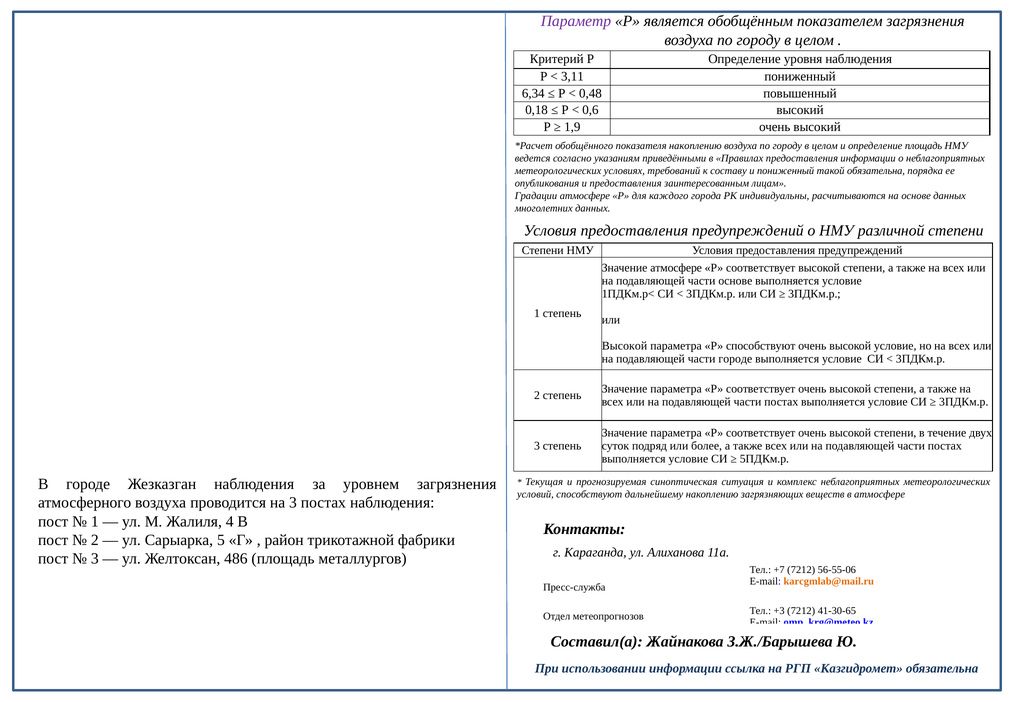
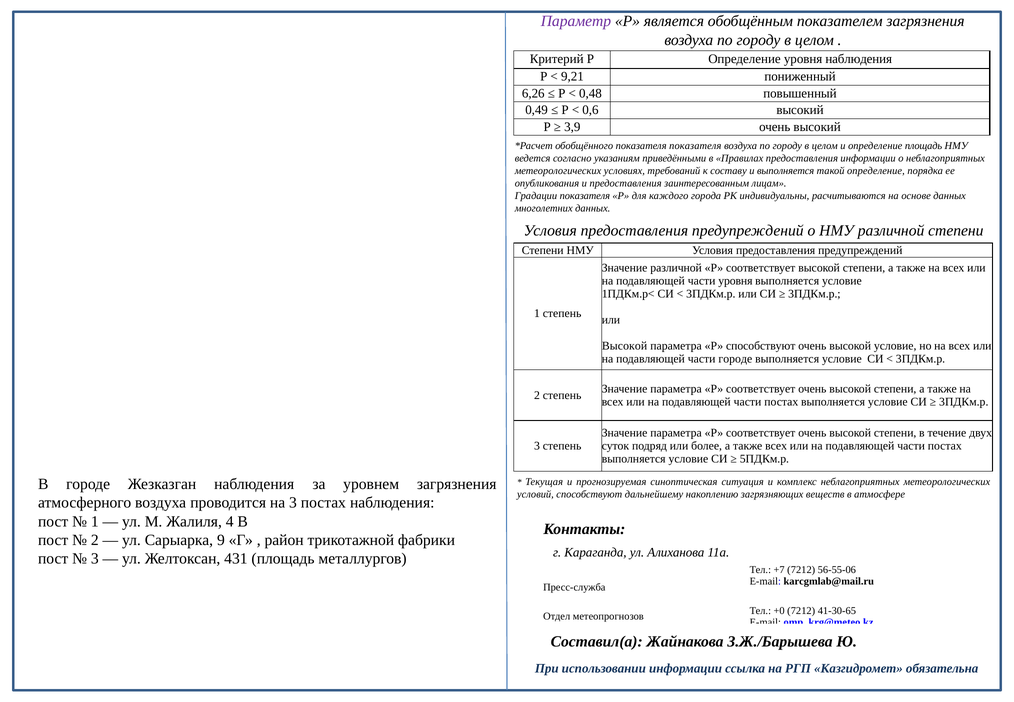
3,11: 3,11 -> 9,21 (572, 77)
6,34: 6,34 -> 6,26 (533, 93)
0,18: 0,18 -> 0,49 (537, 110)
1,9: 1,9 -> 3,9 (572, 127)
показателя накоплению: накоплению -> показателя (695, 146)
и пониженный: пониженный -> выполняется (786, 171)
такой обязательна: обязательна -> определение (876, 171)
Градации атмосфере: атмосфере -> показателя (585, 196)
Значение атмосфере: атмосфере -> различной (676, 268)
части основе: основе -> уровня (735, 281)
5: 5 -> 9 (221, 540)
486: 486 -> 431 (236, 559)
karcgmlab@mail.ru colour: orange -> black (829, 582)
+3: +3 -> +0 (779, 611)
